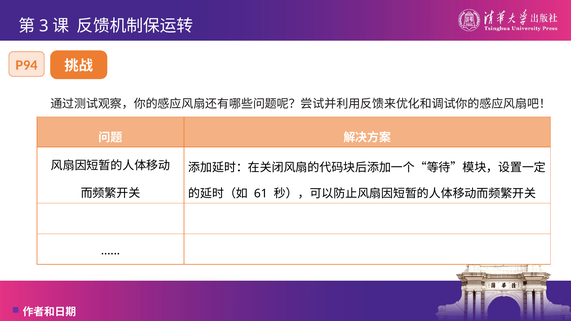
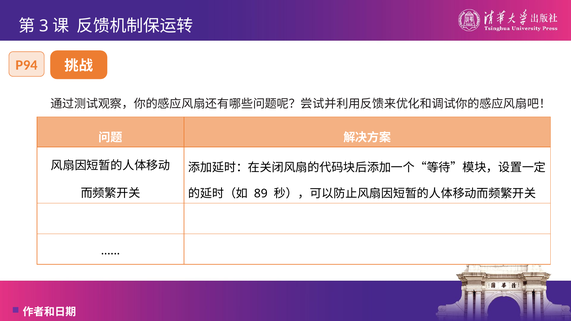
61: 61 -> 89 (261, 194)
